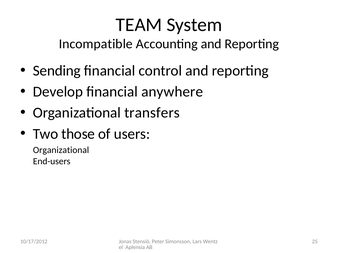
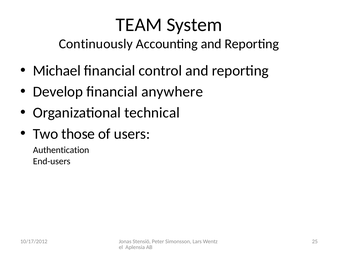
Incompatible: Incompatible -> Continuously (96, 44)
Sending: Sending -> Michael (57, 71)
transfers: transfers -> technical (152, 113)
Organizational: Organizational -> Authentication (61, 150)
